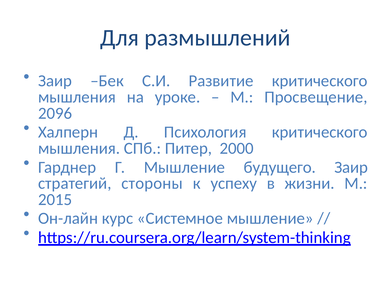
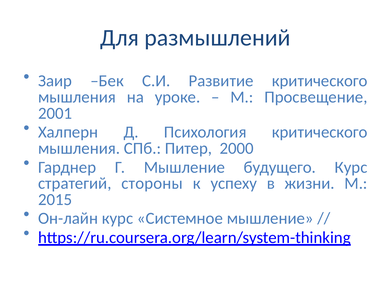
2096: 2096 -> 2001 (55, 113)
будущего Заир: Заир -> Курс (351, 167)
